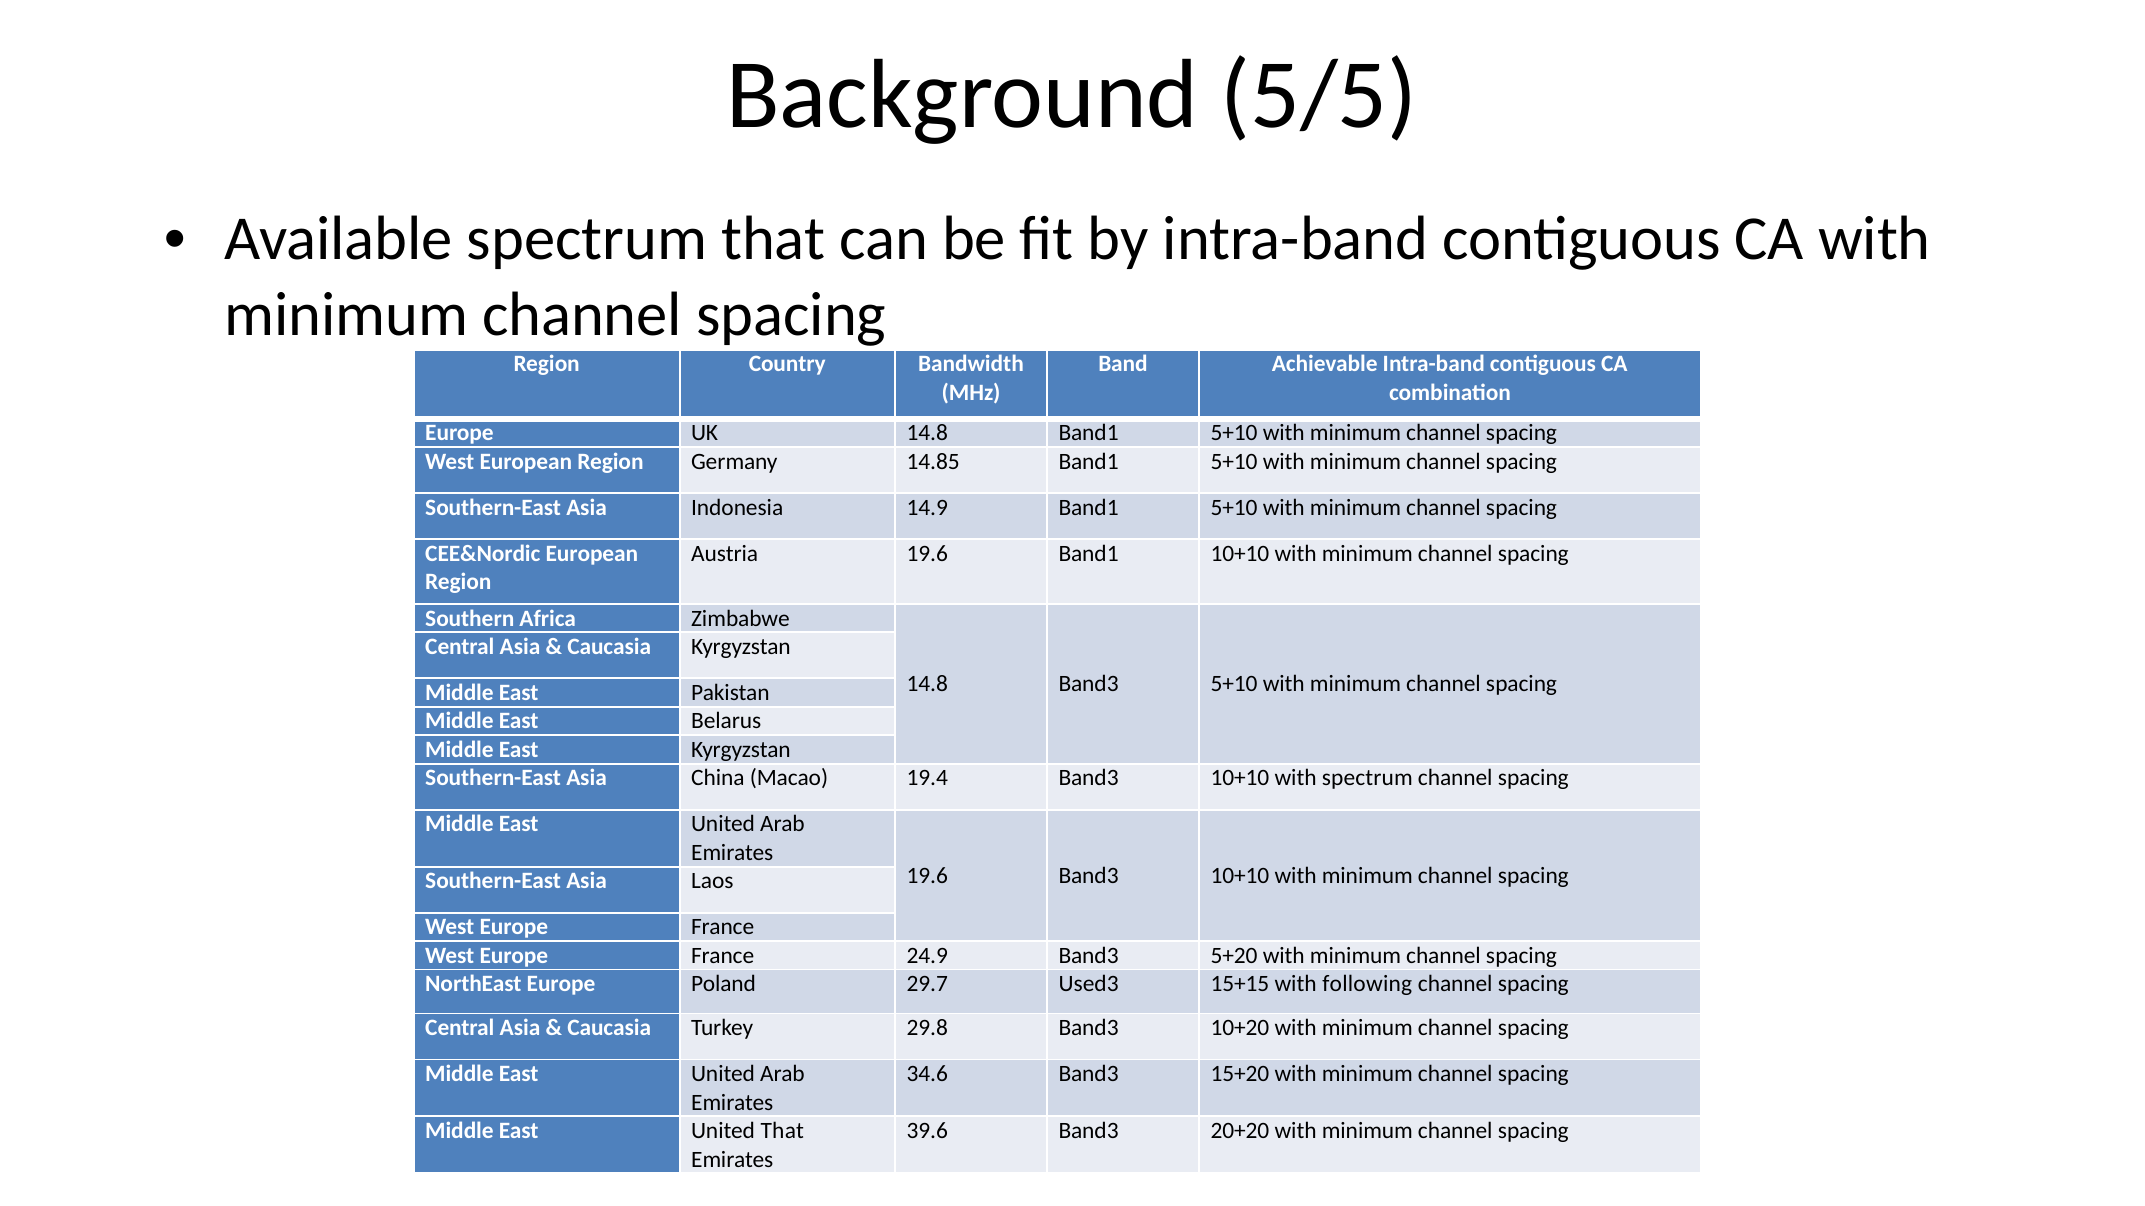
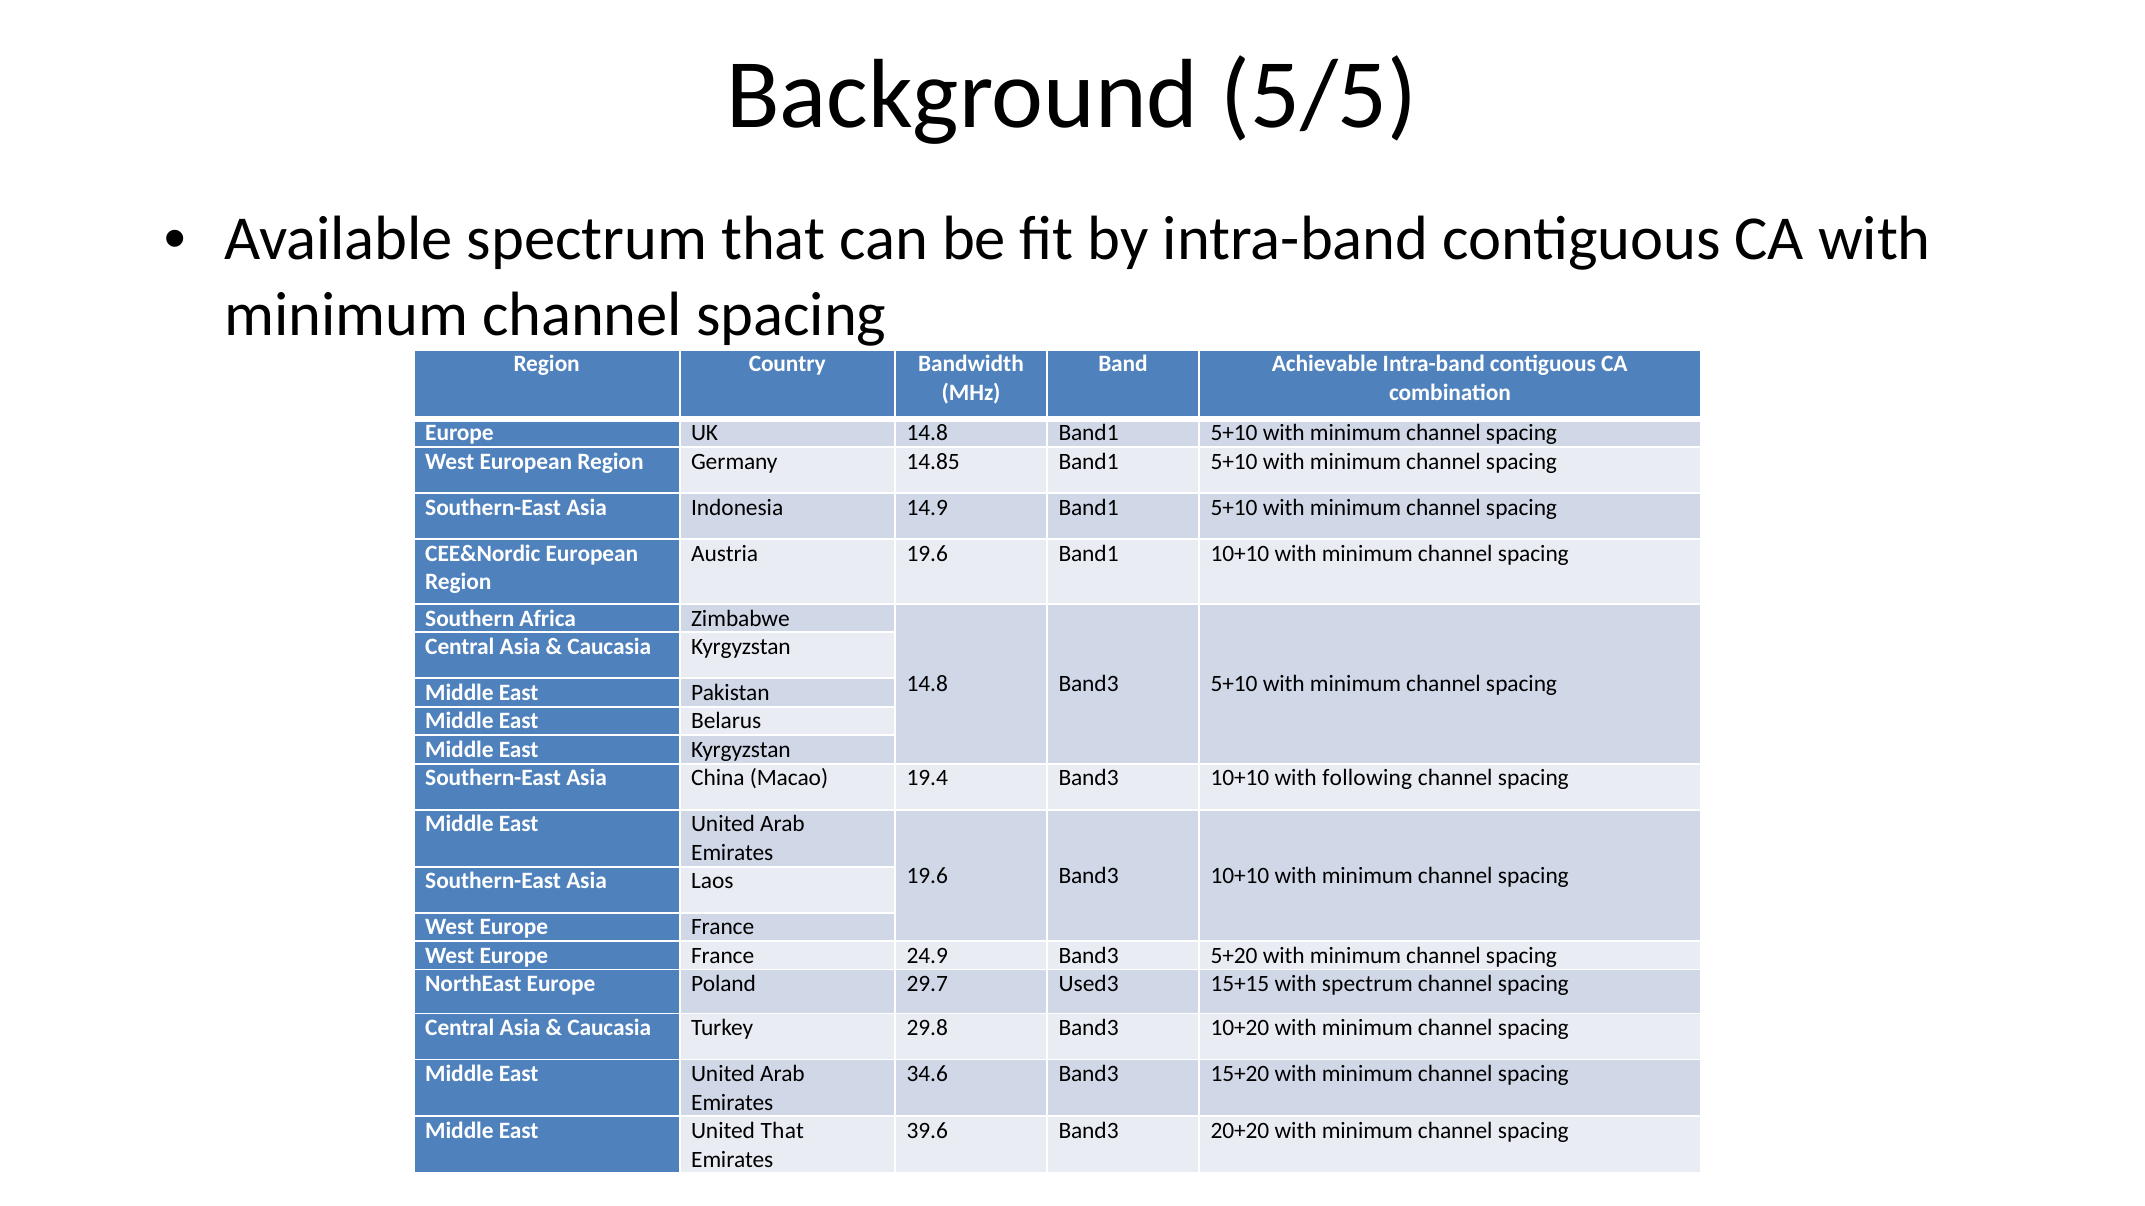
with spectrum: spectrum -> following (1367, 779)
with following: following -> spectrum (1367, 984)
